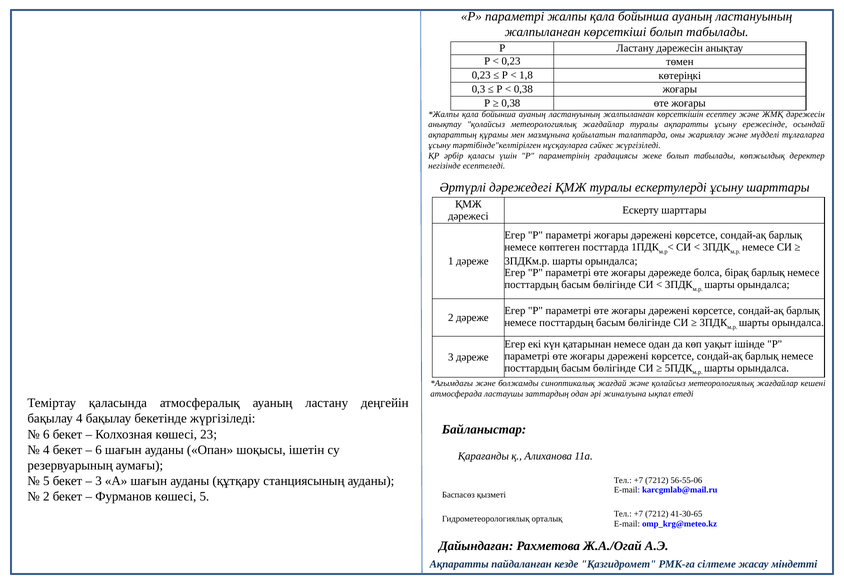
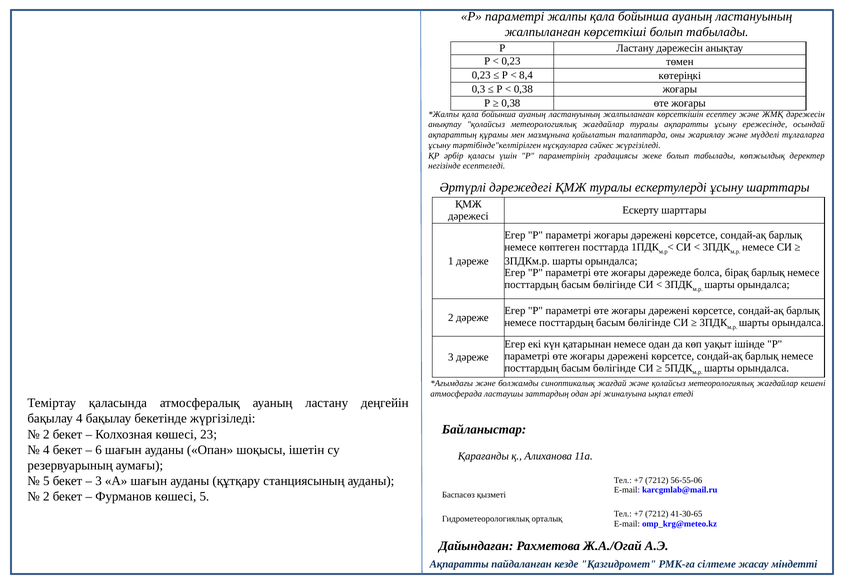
1,8: 1,8 -> 8,4 (526, 75)
6: 6 -> 2 (46, 435)
